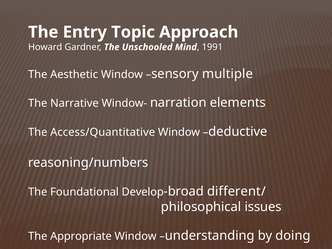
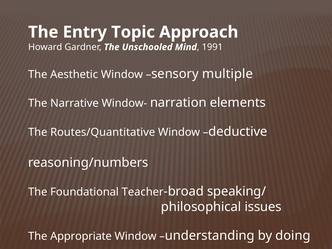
Access/Quantitative: Access/Quantitative -> Routes/Quantitative (103, 132)
Develop: Develop -> Teacher (143, 192)
different/: different/ -> speaking/ (237, 191)
